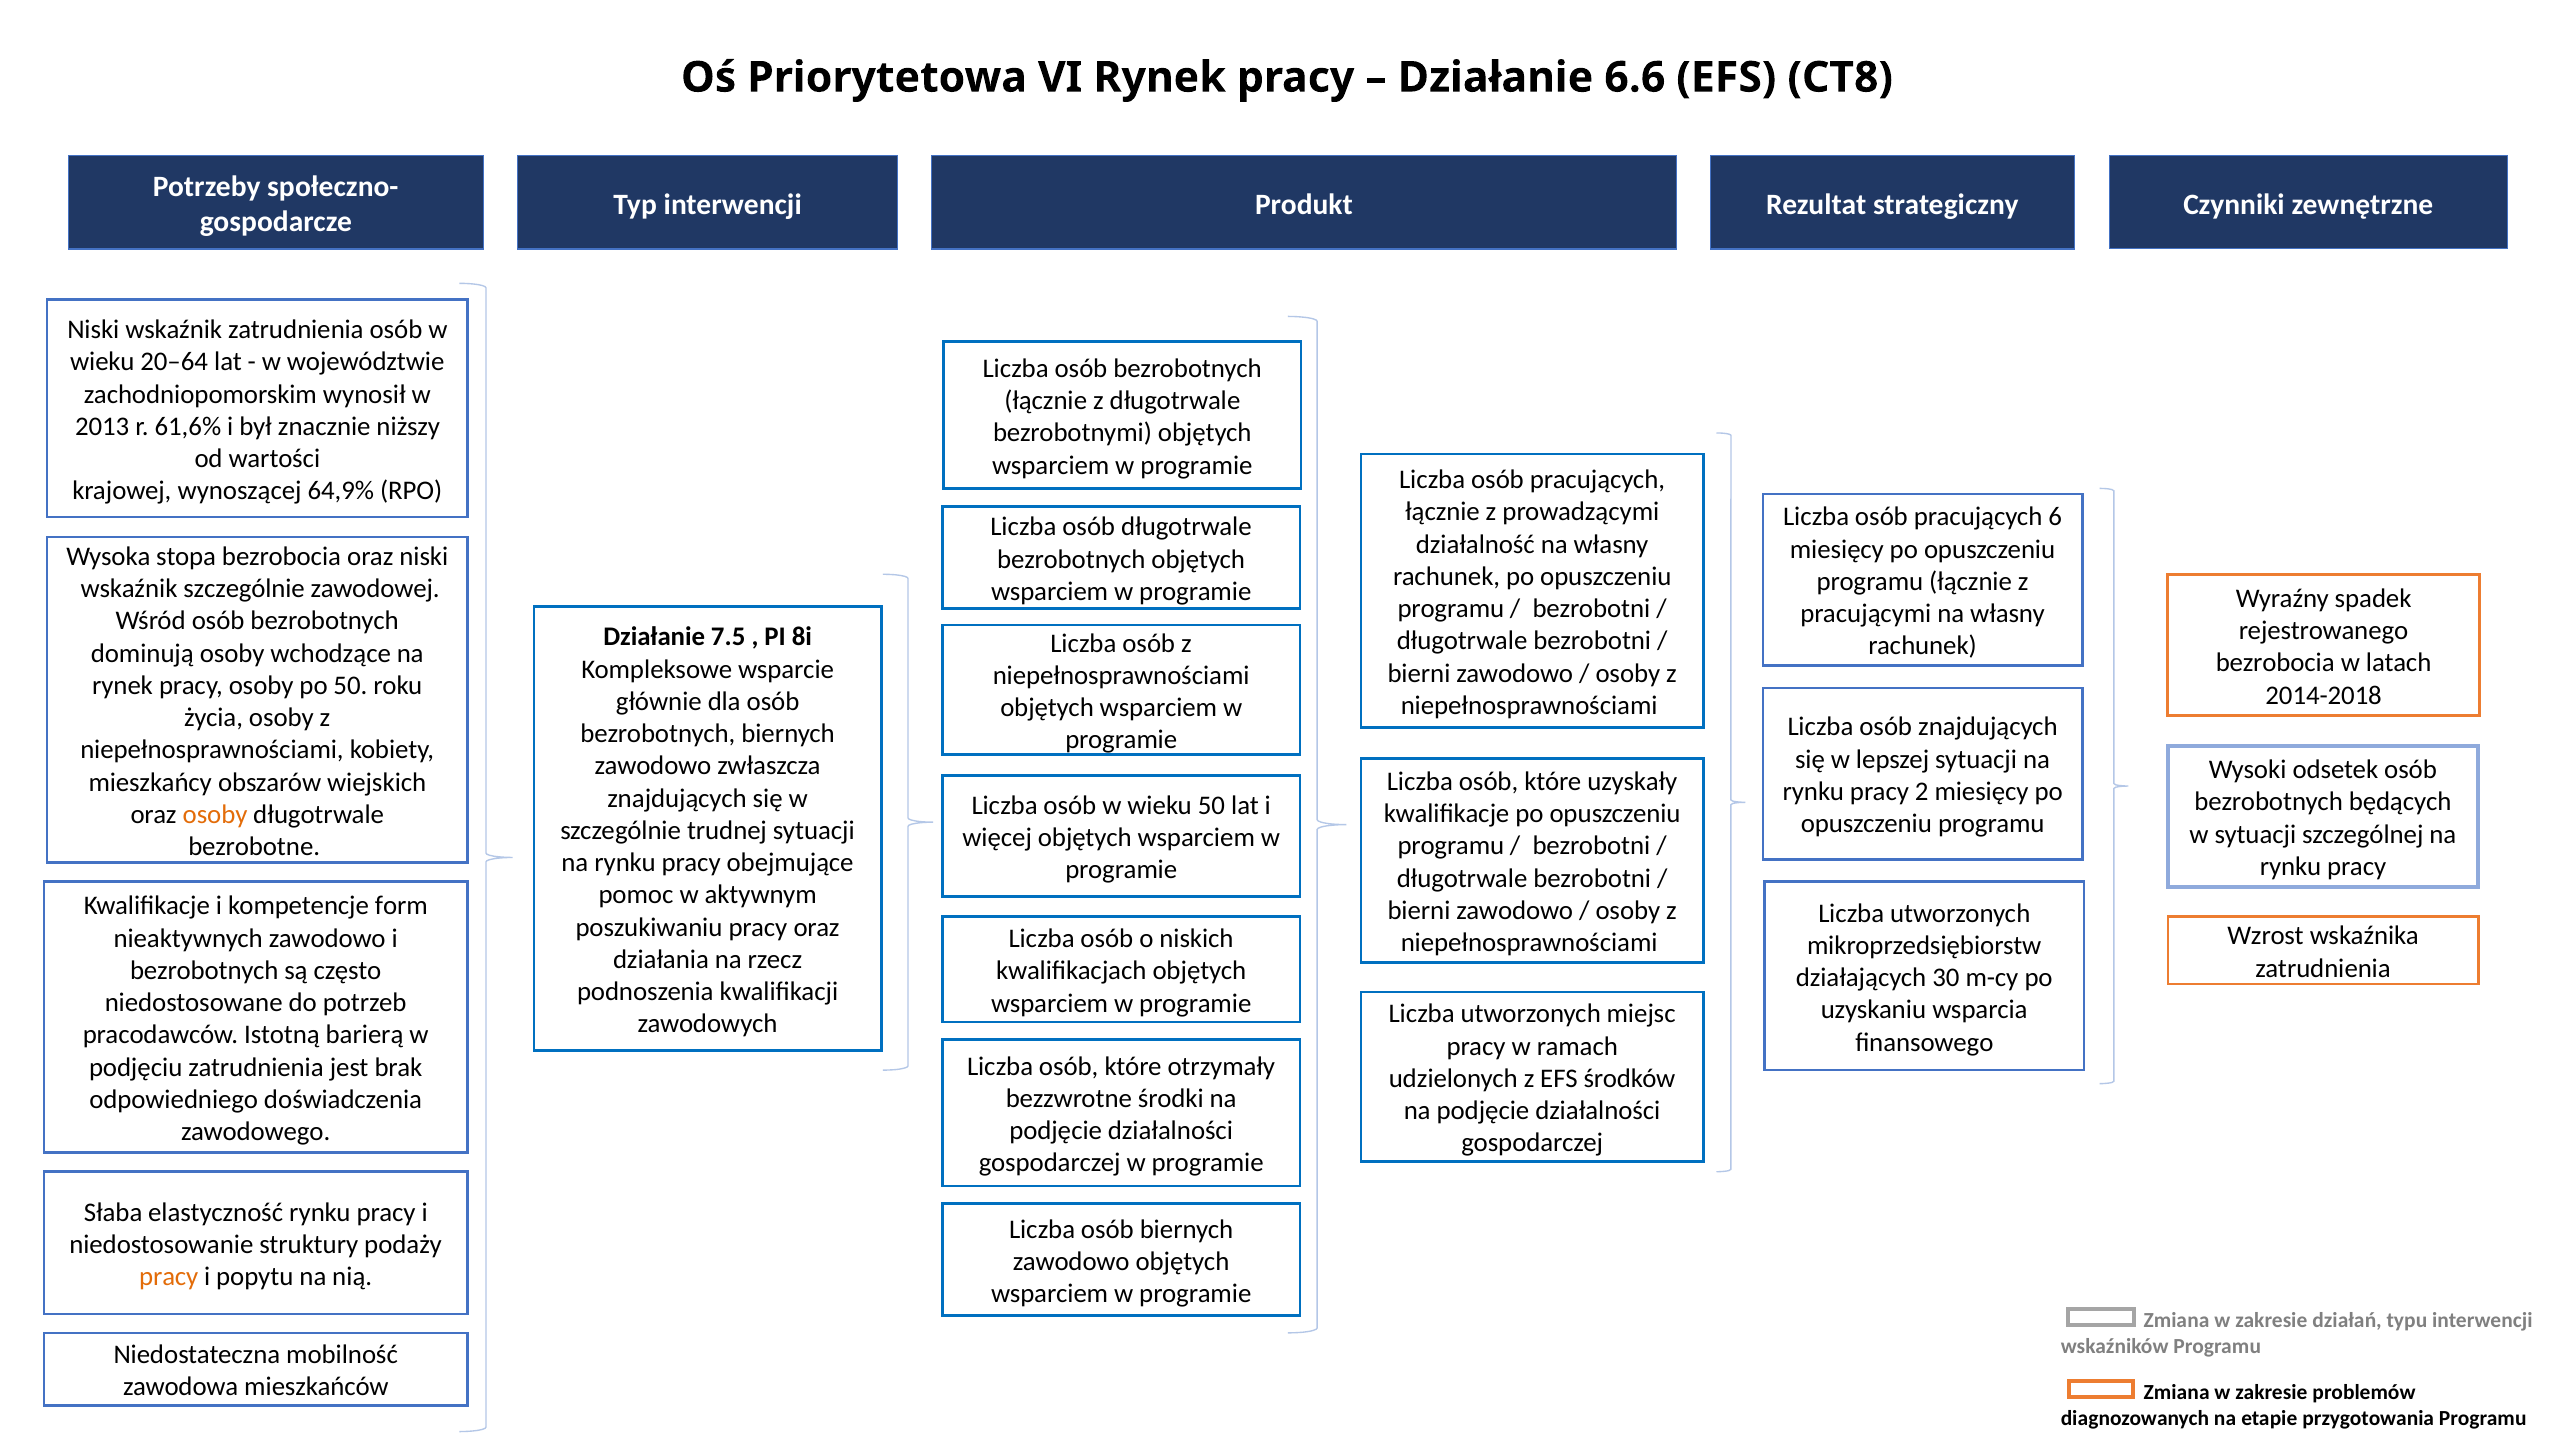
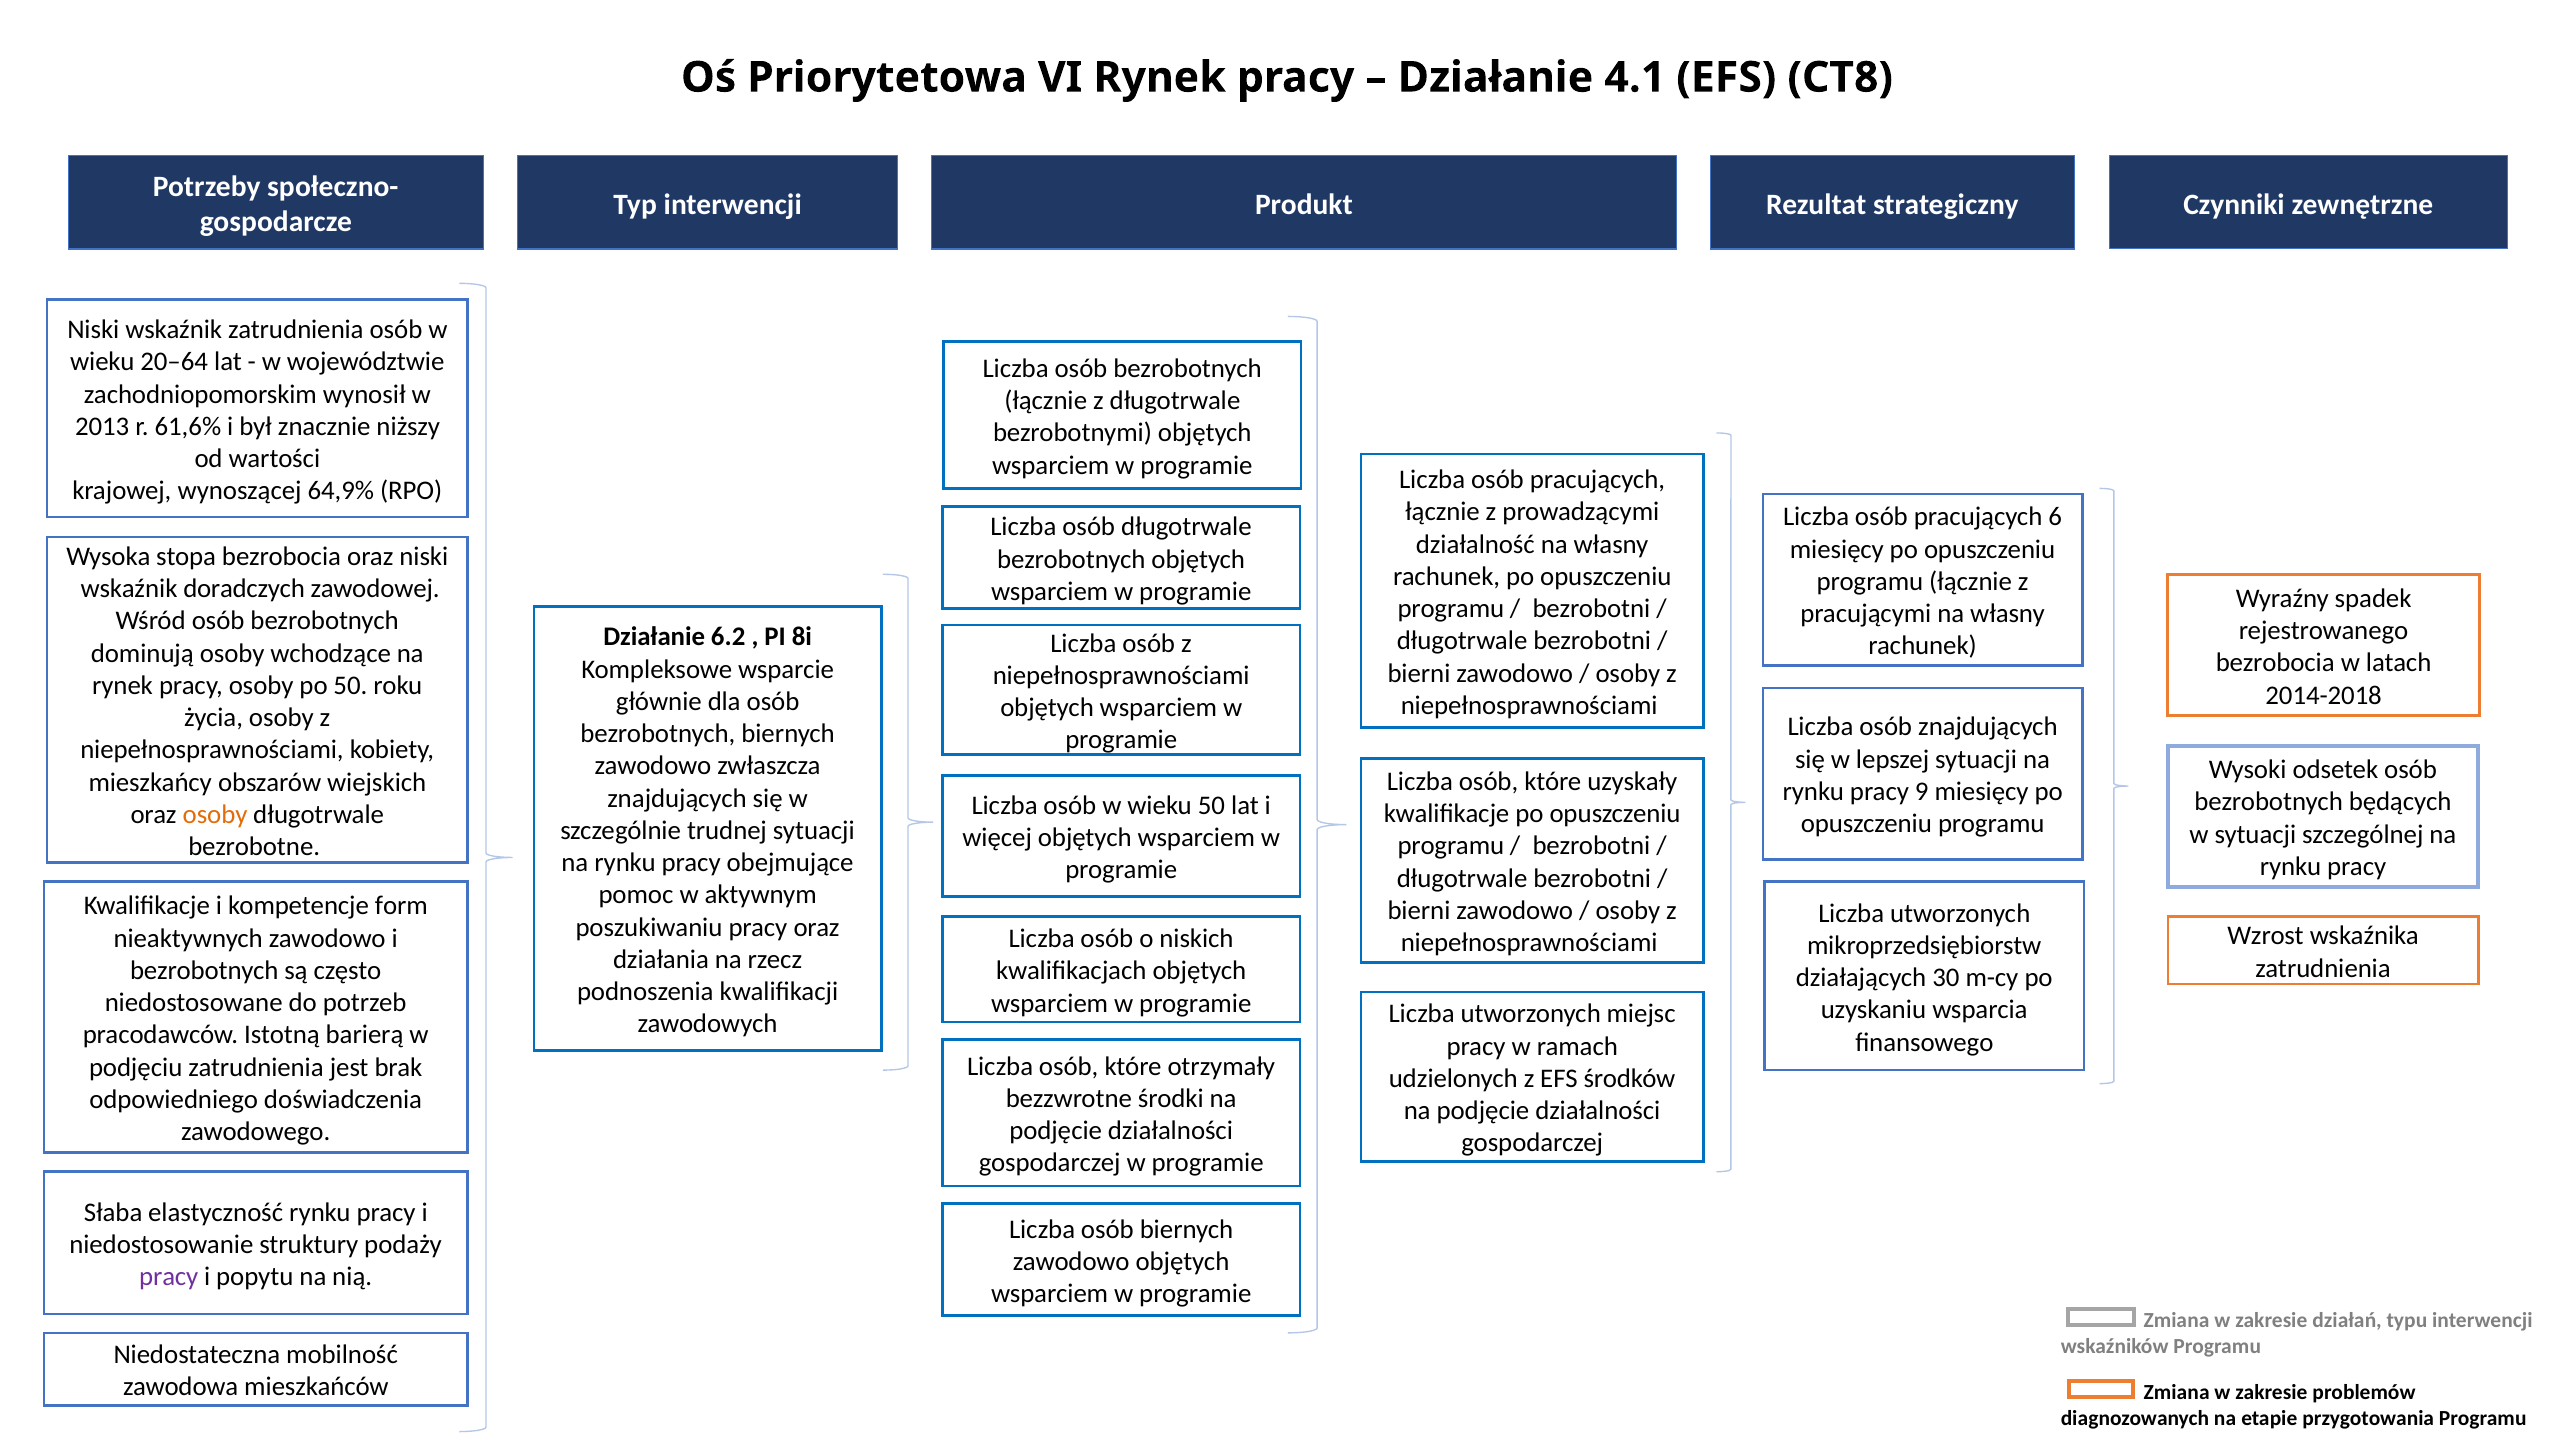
6.6: 6.6 -> 4.1 (1635, 77)
wskaźnik szczególnie: szczególnie -> doradczych (244, 589)
7.5: 7.5 -> 6.2 (728, 637)
2: 2 -> 9 (1922, 792)
pracy colour: orange -> purple (169, 1277)
